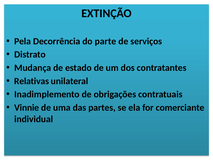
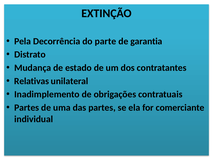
serviços: serviços -> garantia (146, 41)
Vinnie: Vinnie -> Partes (27, 107)
